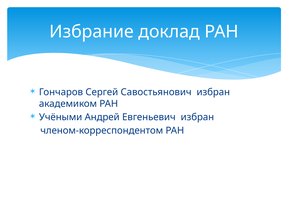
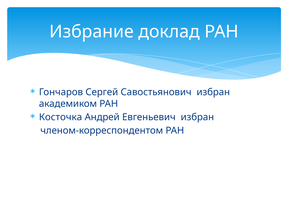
Учёными: Учёными -> Косточка (61, 117)
